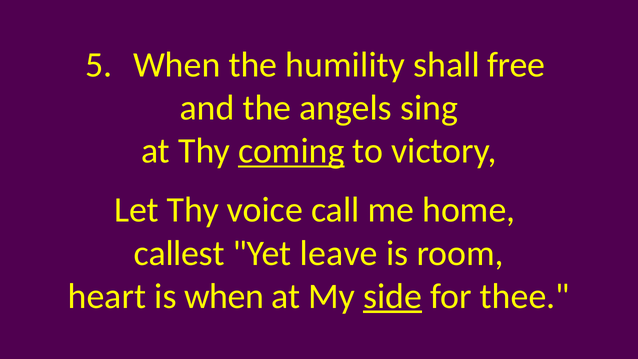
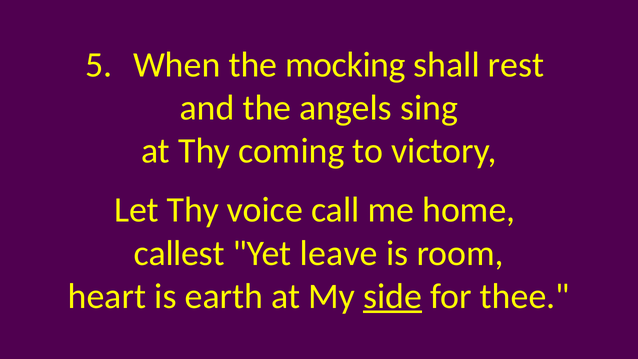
humility: humility -> mocking (345, 65)
free: free -> rest (516, 65)
coming underline: present -> none (291, 151)
is when: when -> earth (224, 296)
